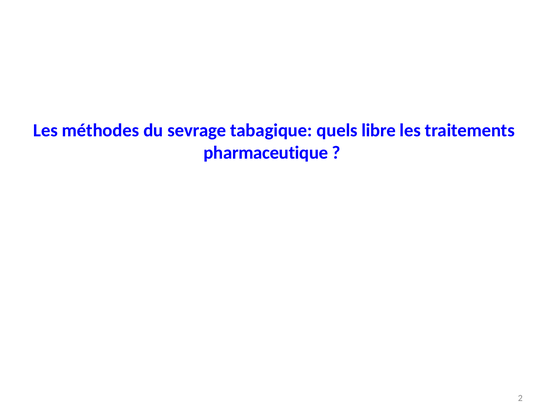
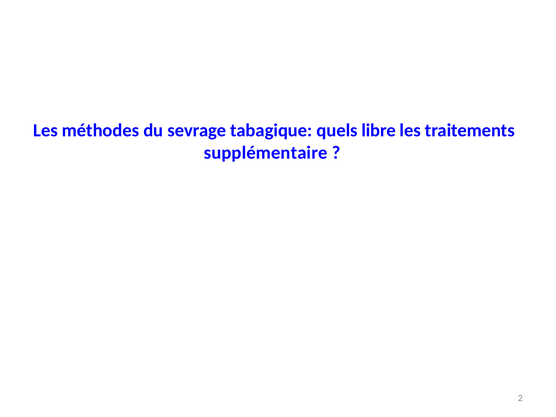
pharmaceutique: pharmaceutique -> supplémentaire (266, 153)
